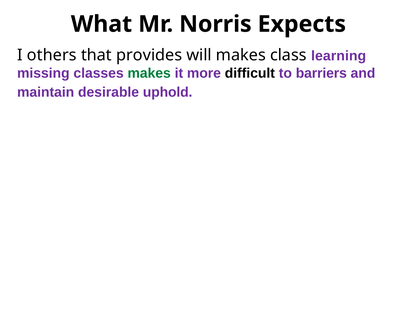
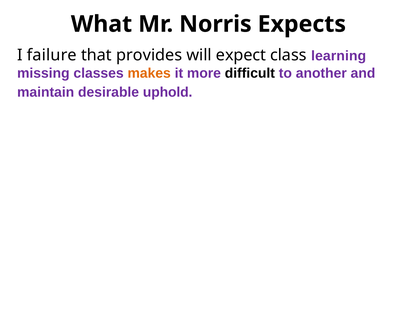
others: others -> failure (52, 55)
will makes: makes -> expect (241, 55)
makes colour: green -> orange (149, 73)
barriers: barriers -> another (321, 73)
